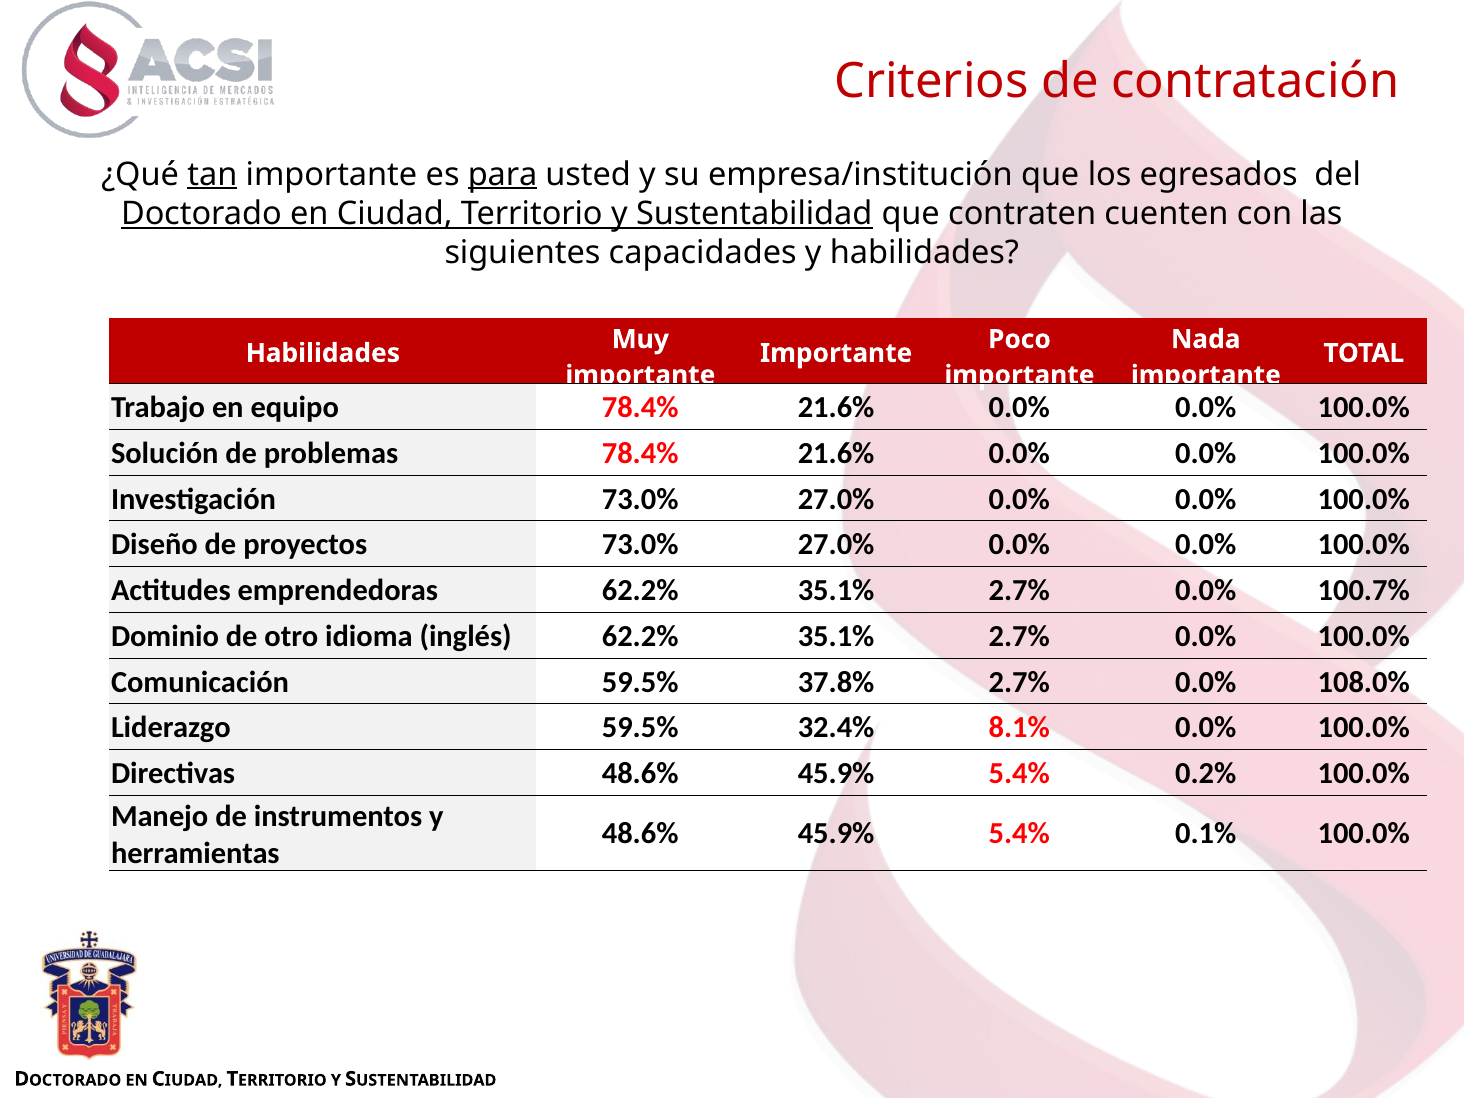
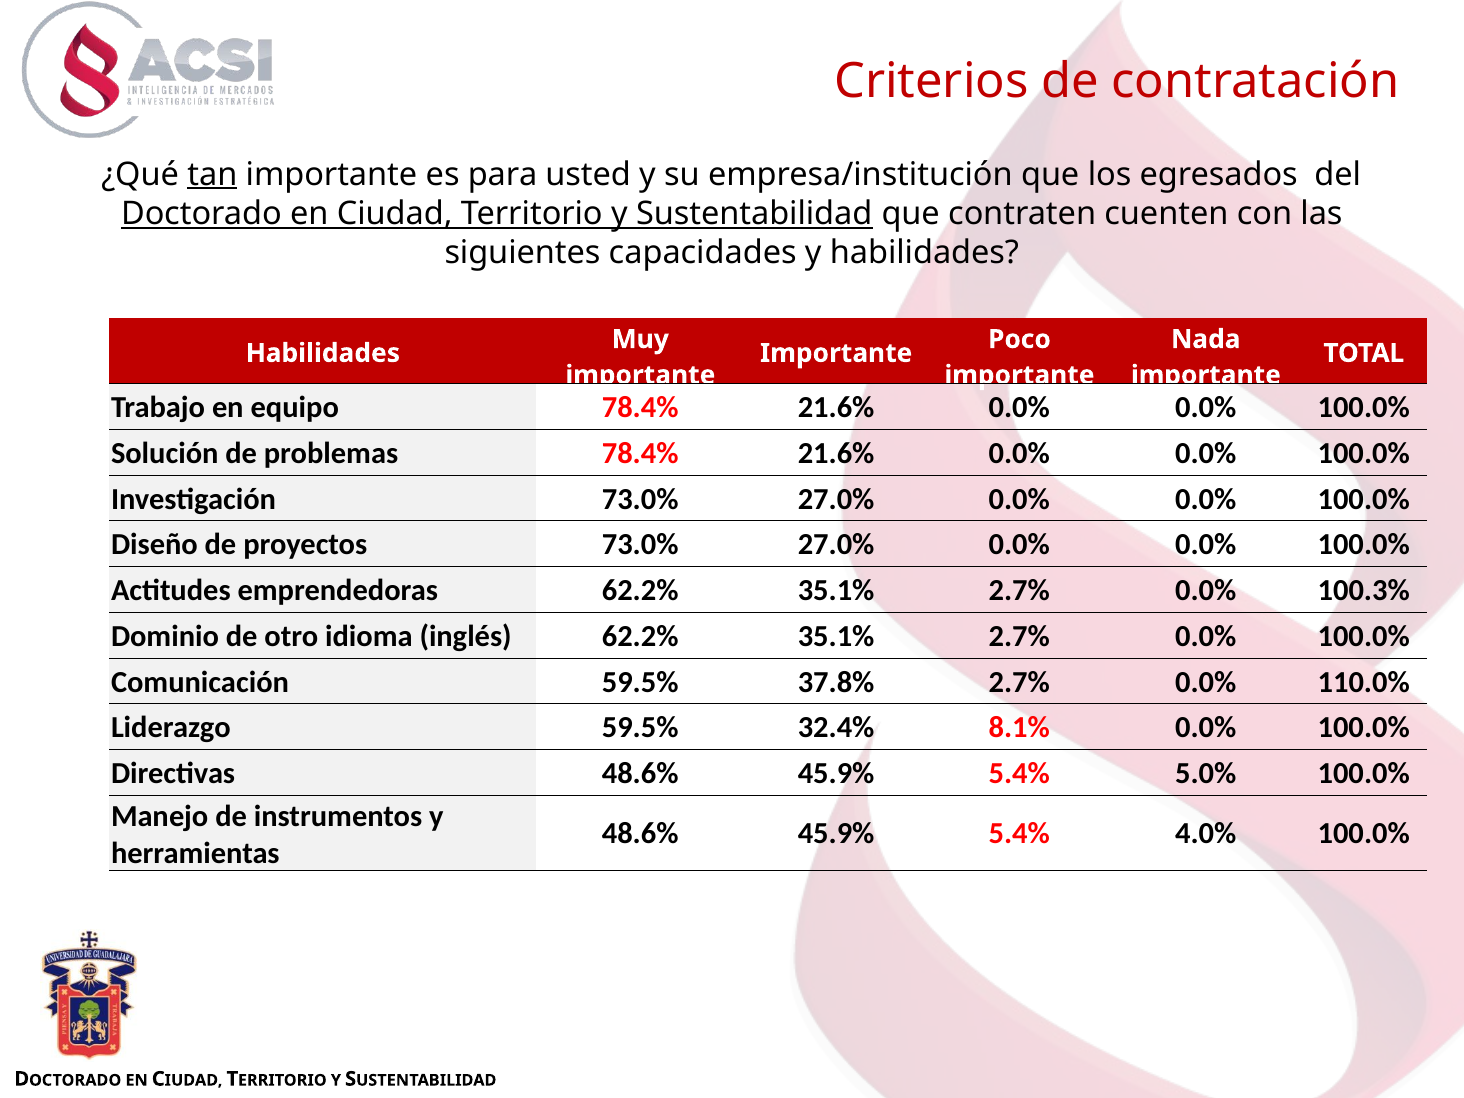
para underline: present -> none (503, 174)
100.7%: 100.7% -> 100.3% (1364, 591)
108.0%: 108.0% -> 110.0% (1364, 682)
0.2%: 0.2% -> 5.0% (1206, 774)
0.1%: 0.1% -> 4.0% (1206, 834)
